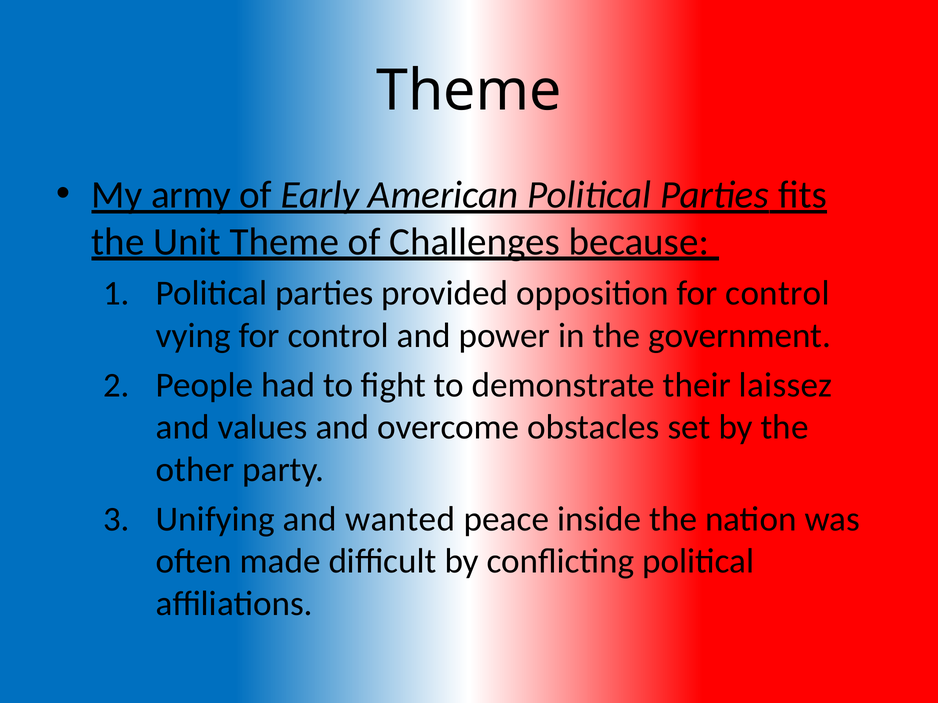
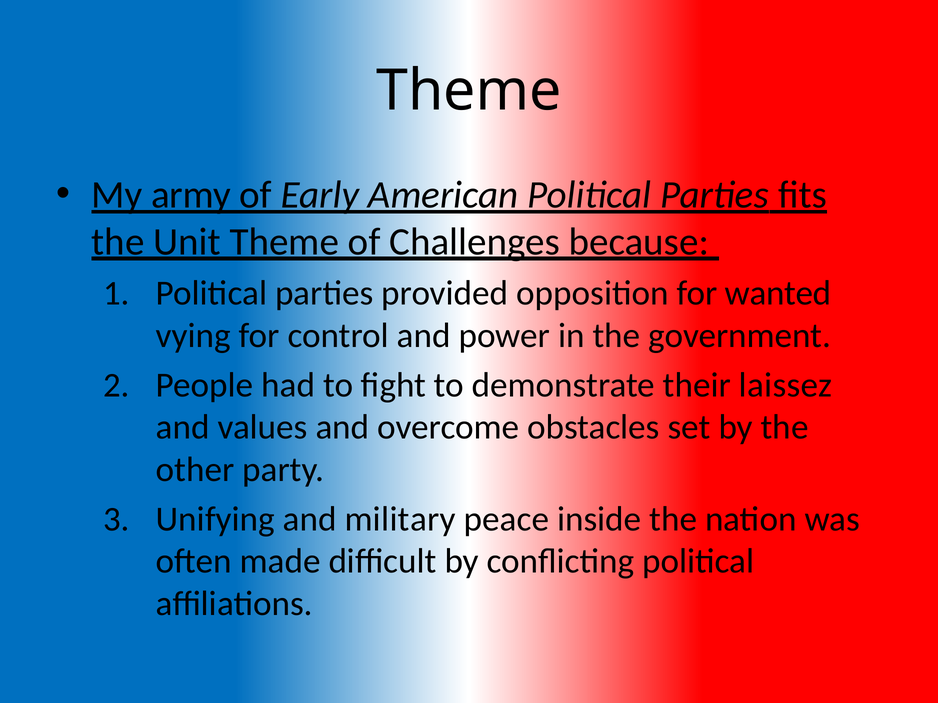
opposition for control: control -> wanted (778, 294)
wanted: wanted -> military (400, 519)
